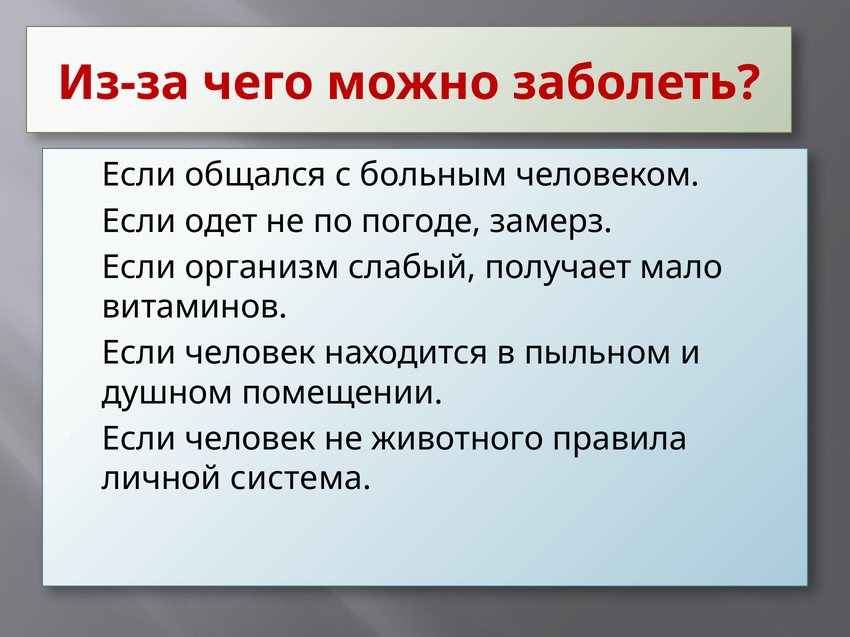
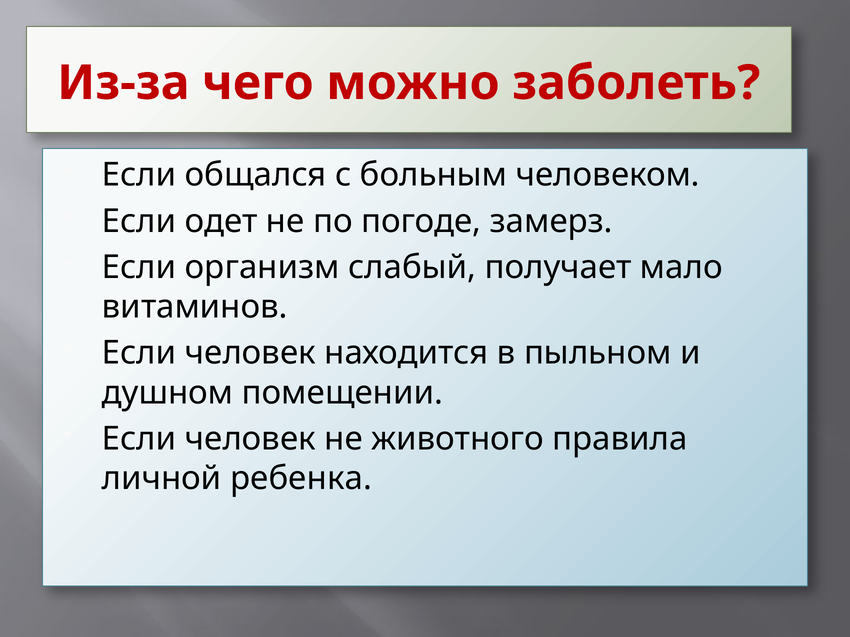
система: система -> ребенка (301, 479)
